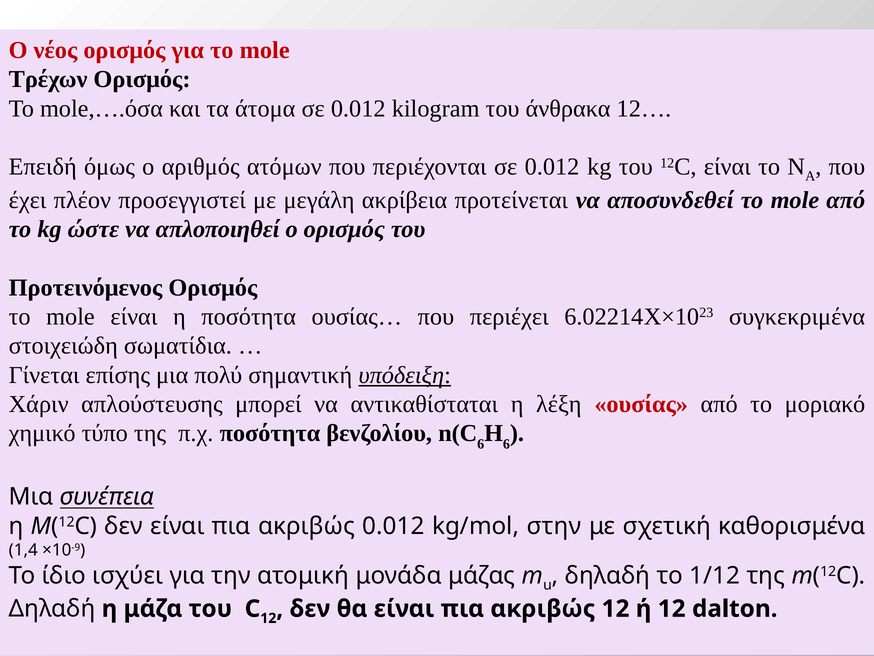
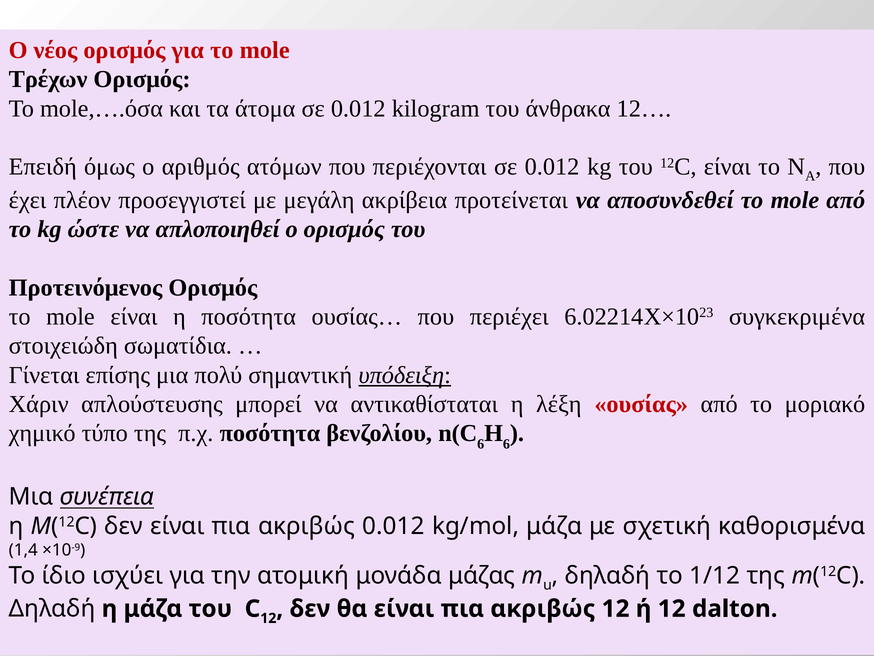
kg/mol στην: στην -> μάζα (554, 526)
